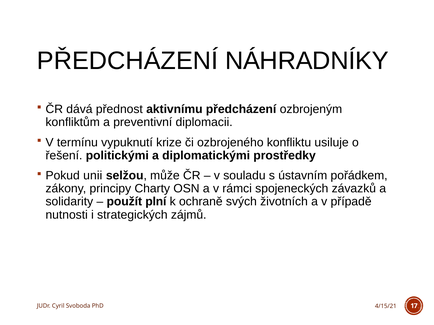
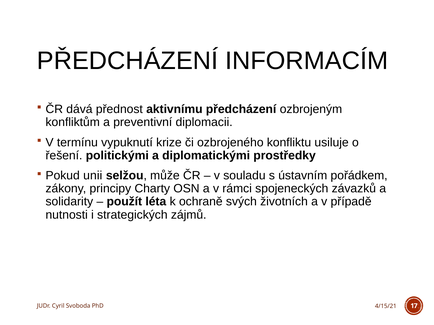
NÁHRADNÍKY: NÁHRADNÍKY -> INFORMACÍM (307, 61)
plní: plní -> léta (156, 202)
